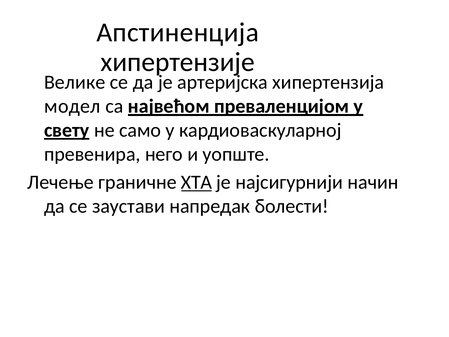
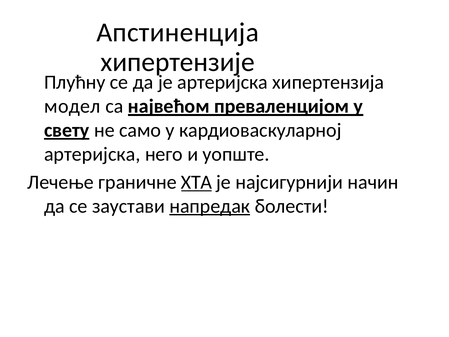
Велике: Велике -> Плућну (75, 82)
превенира: превенира -> артеријска (92, 154)
напредак underline: none -> present (210, 206)
